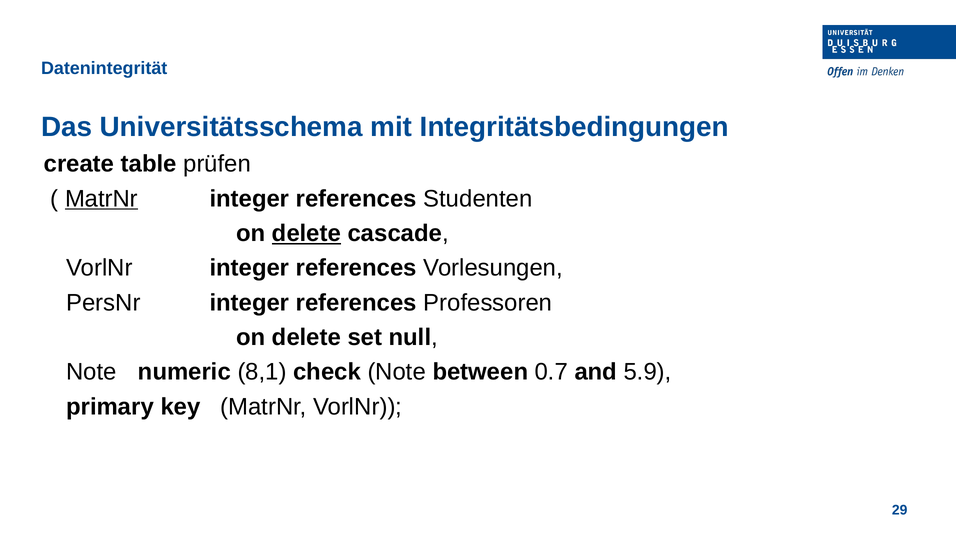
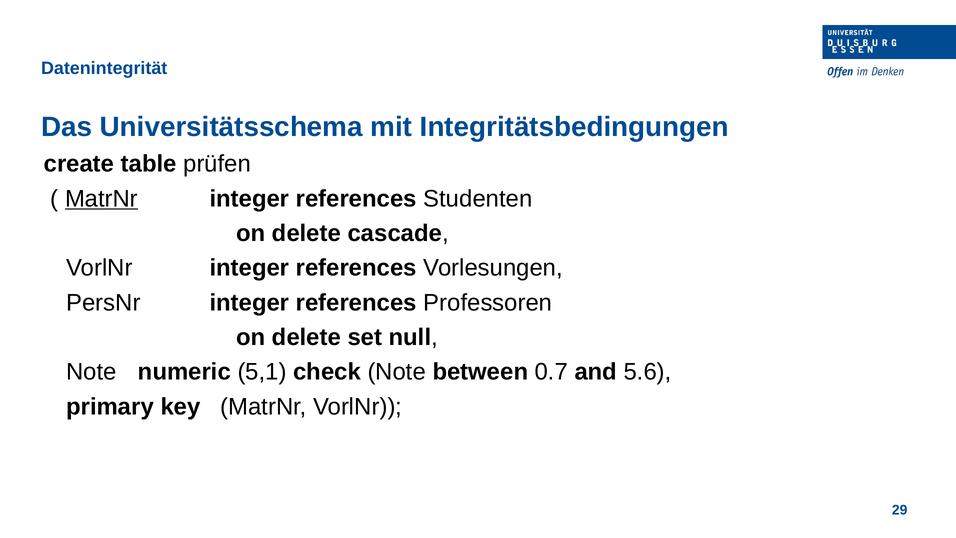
delete underline: present -> none (306, 233)
8,1: 8,1 -> 5,1 (262, 372)
5.9: 5.9 -> 5.6 (648, 372)
